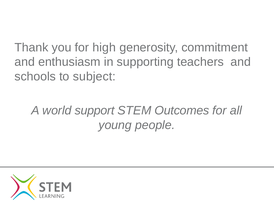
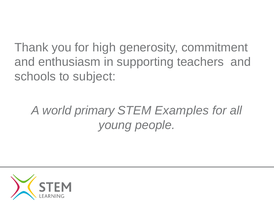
support: support -> primary (95, 111)
Outcomes: Outcomes -> Examples (182, 111)
